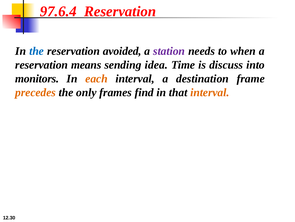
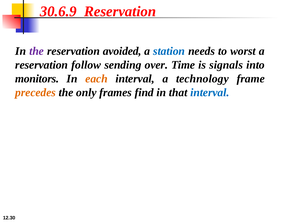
97.6.4: 97.6.4 -> 30.6.9 (58, 11)
the colour: blue -> purple (37, 51)
station colour: purple -> blue (169, 51)
when: when -> worst (243, 51)
means: means -> follow (86, 65)
idea: idea -> over (156, 65)
discuss: discuss -> signals (226, 65)
destination: destination -> technology (202, 78)
interval colour: orange -> blue (210, 92)
